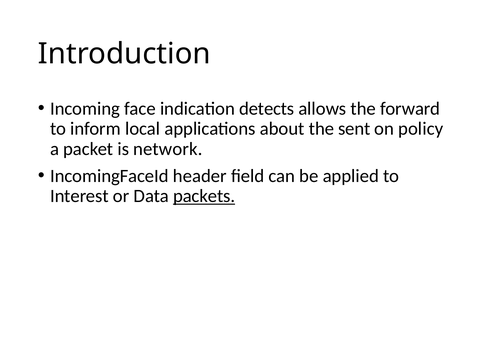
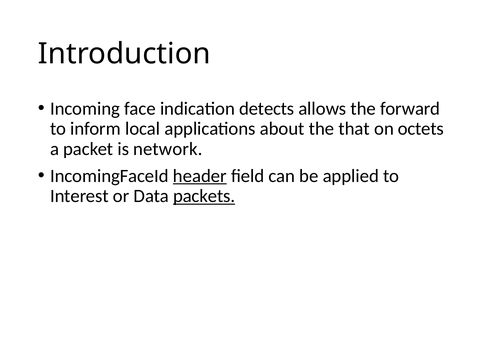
sent: sent -> that (354, 129)
policy: policy -> octets (421, 129)
header underline: none -> present (200, 176)
